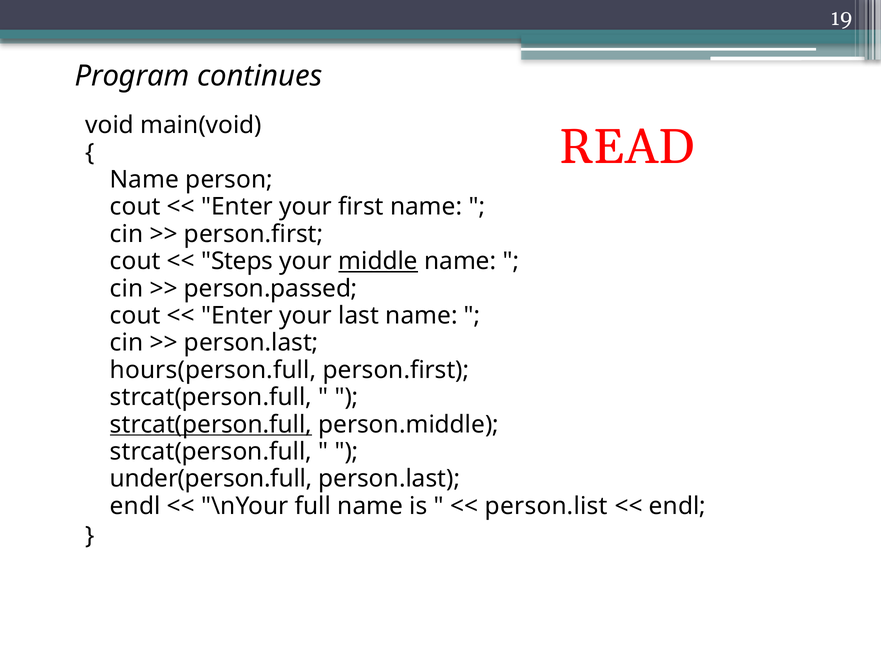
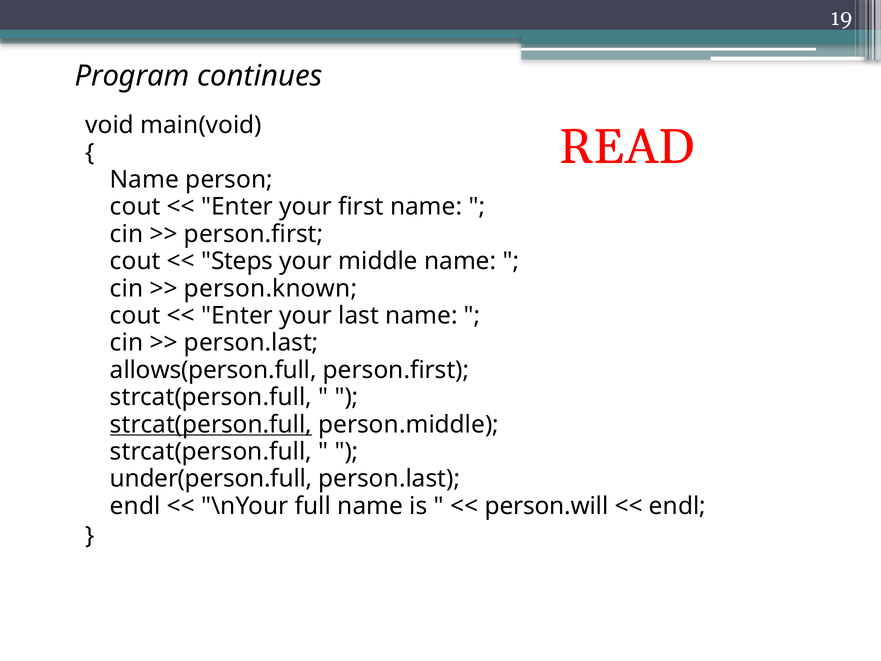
middle underline: present -> none (378, 261)
person.passed: person.passed -> person.known (271, 288)
hours(person.full: hours(person.full -> allows(person.full (213, 370)
person.list: person.list -> person.will (546, 506)
